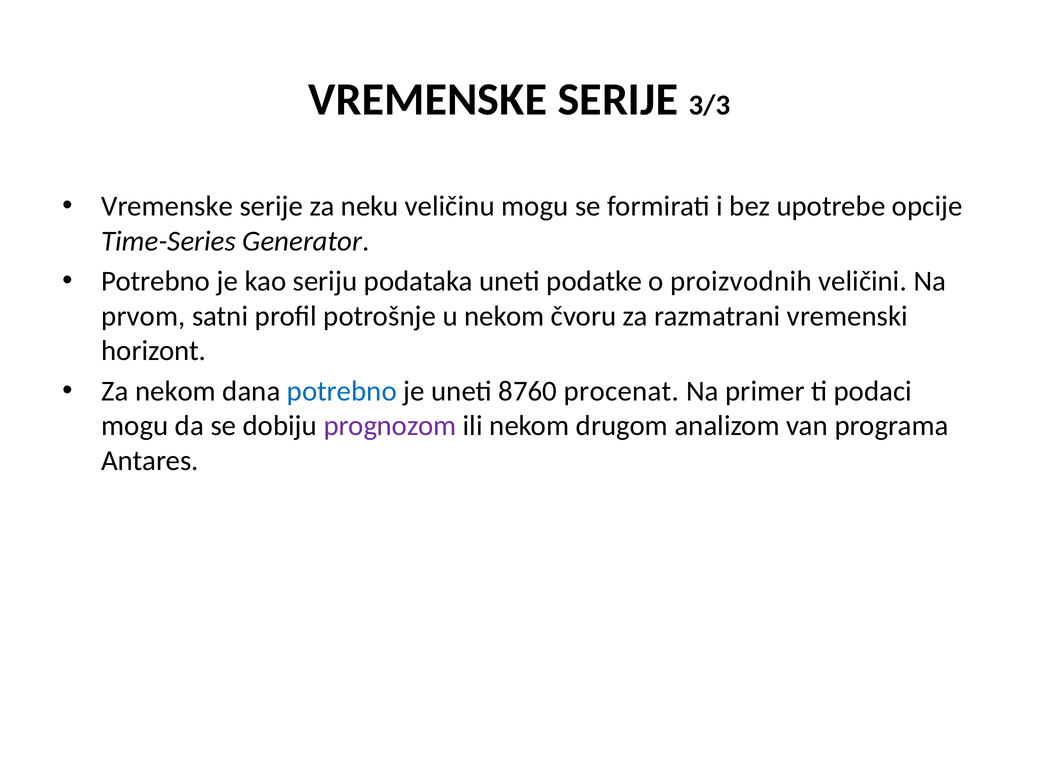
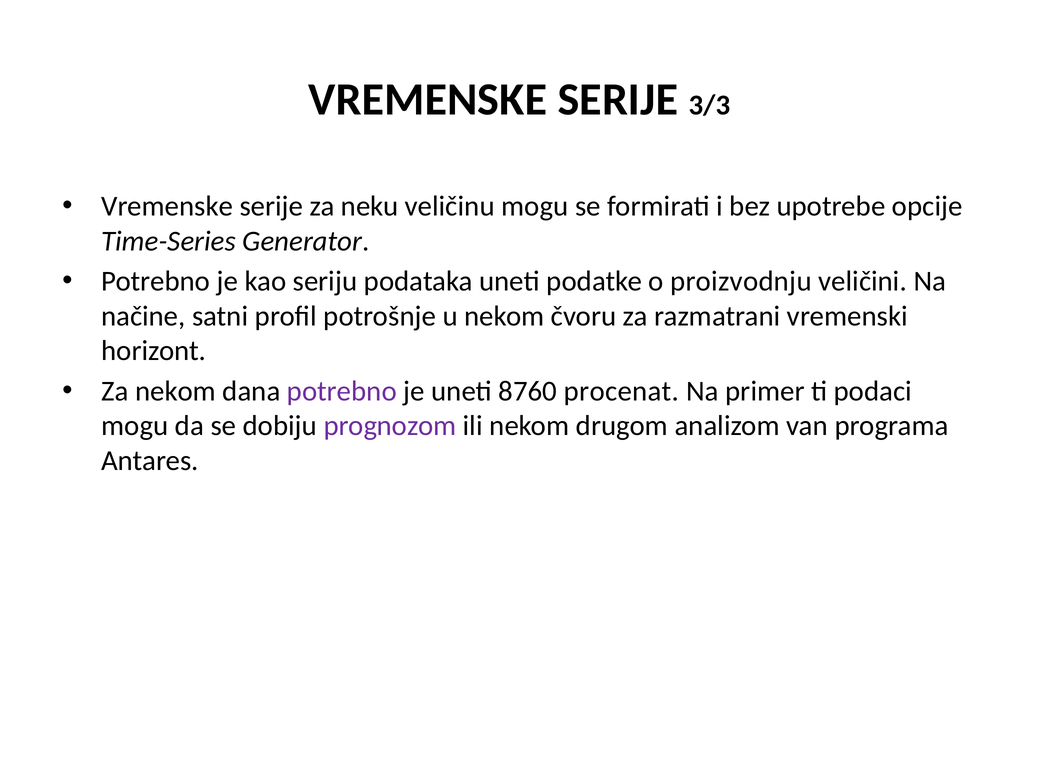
proizvodnih: proizvodnih -> proizvodnju (741, 282)
prvom: prvom -> načine (143, 316)
potrebno colour: blue -> purple (342, 391)
